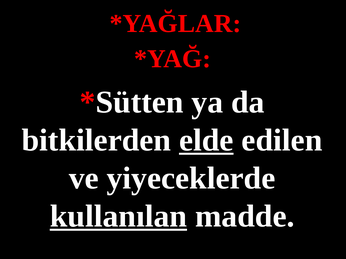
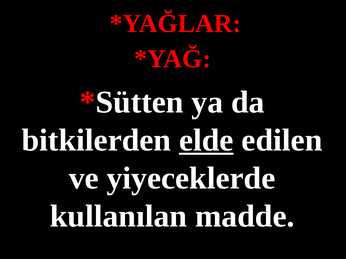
kullanılan underline: present -> none (118, 217)
